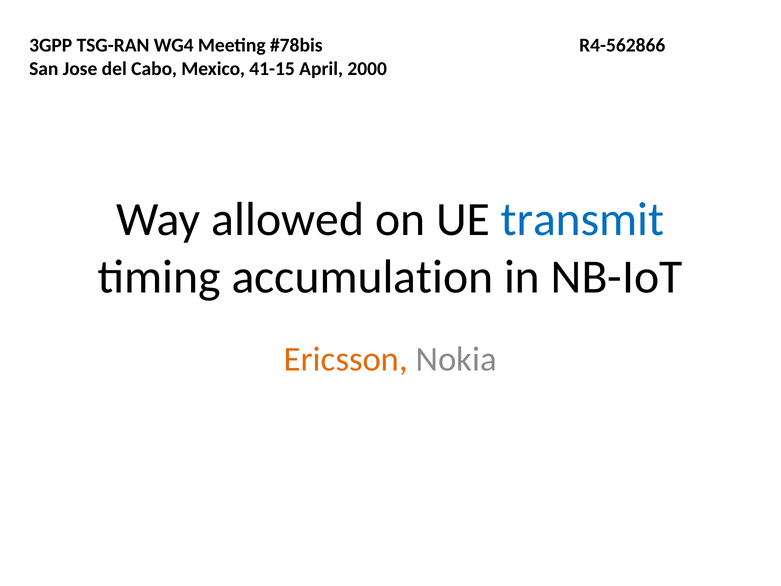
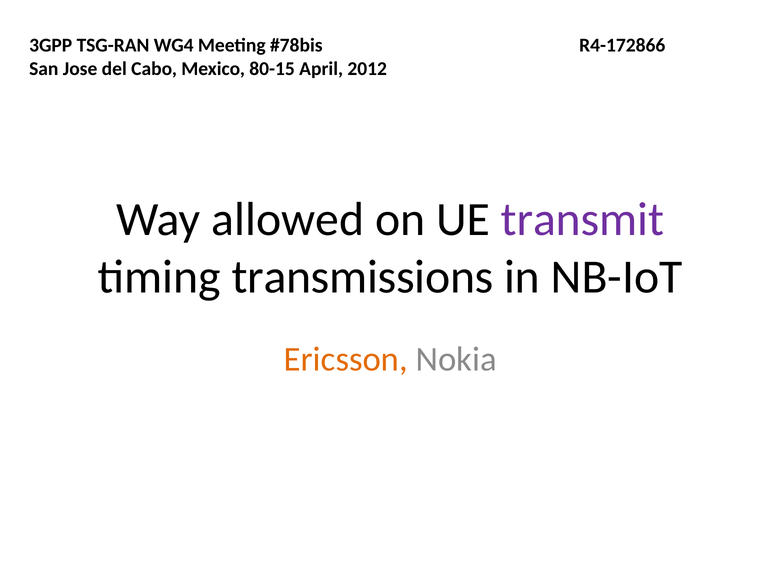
R4-562866: R4-562866 -> R4-172866 (622, 45)
41-15: 41-15 -> 80-15 (272, 69)
2000: 2000 -> 2012 (367, 69)
transmit colour: blue -> purple (582, 219)
accumulation: accumulation -> transmissions (362, 277)
